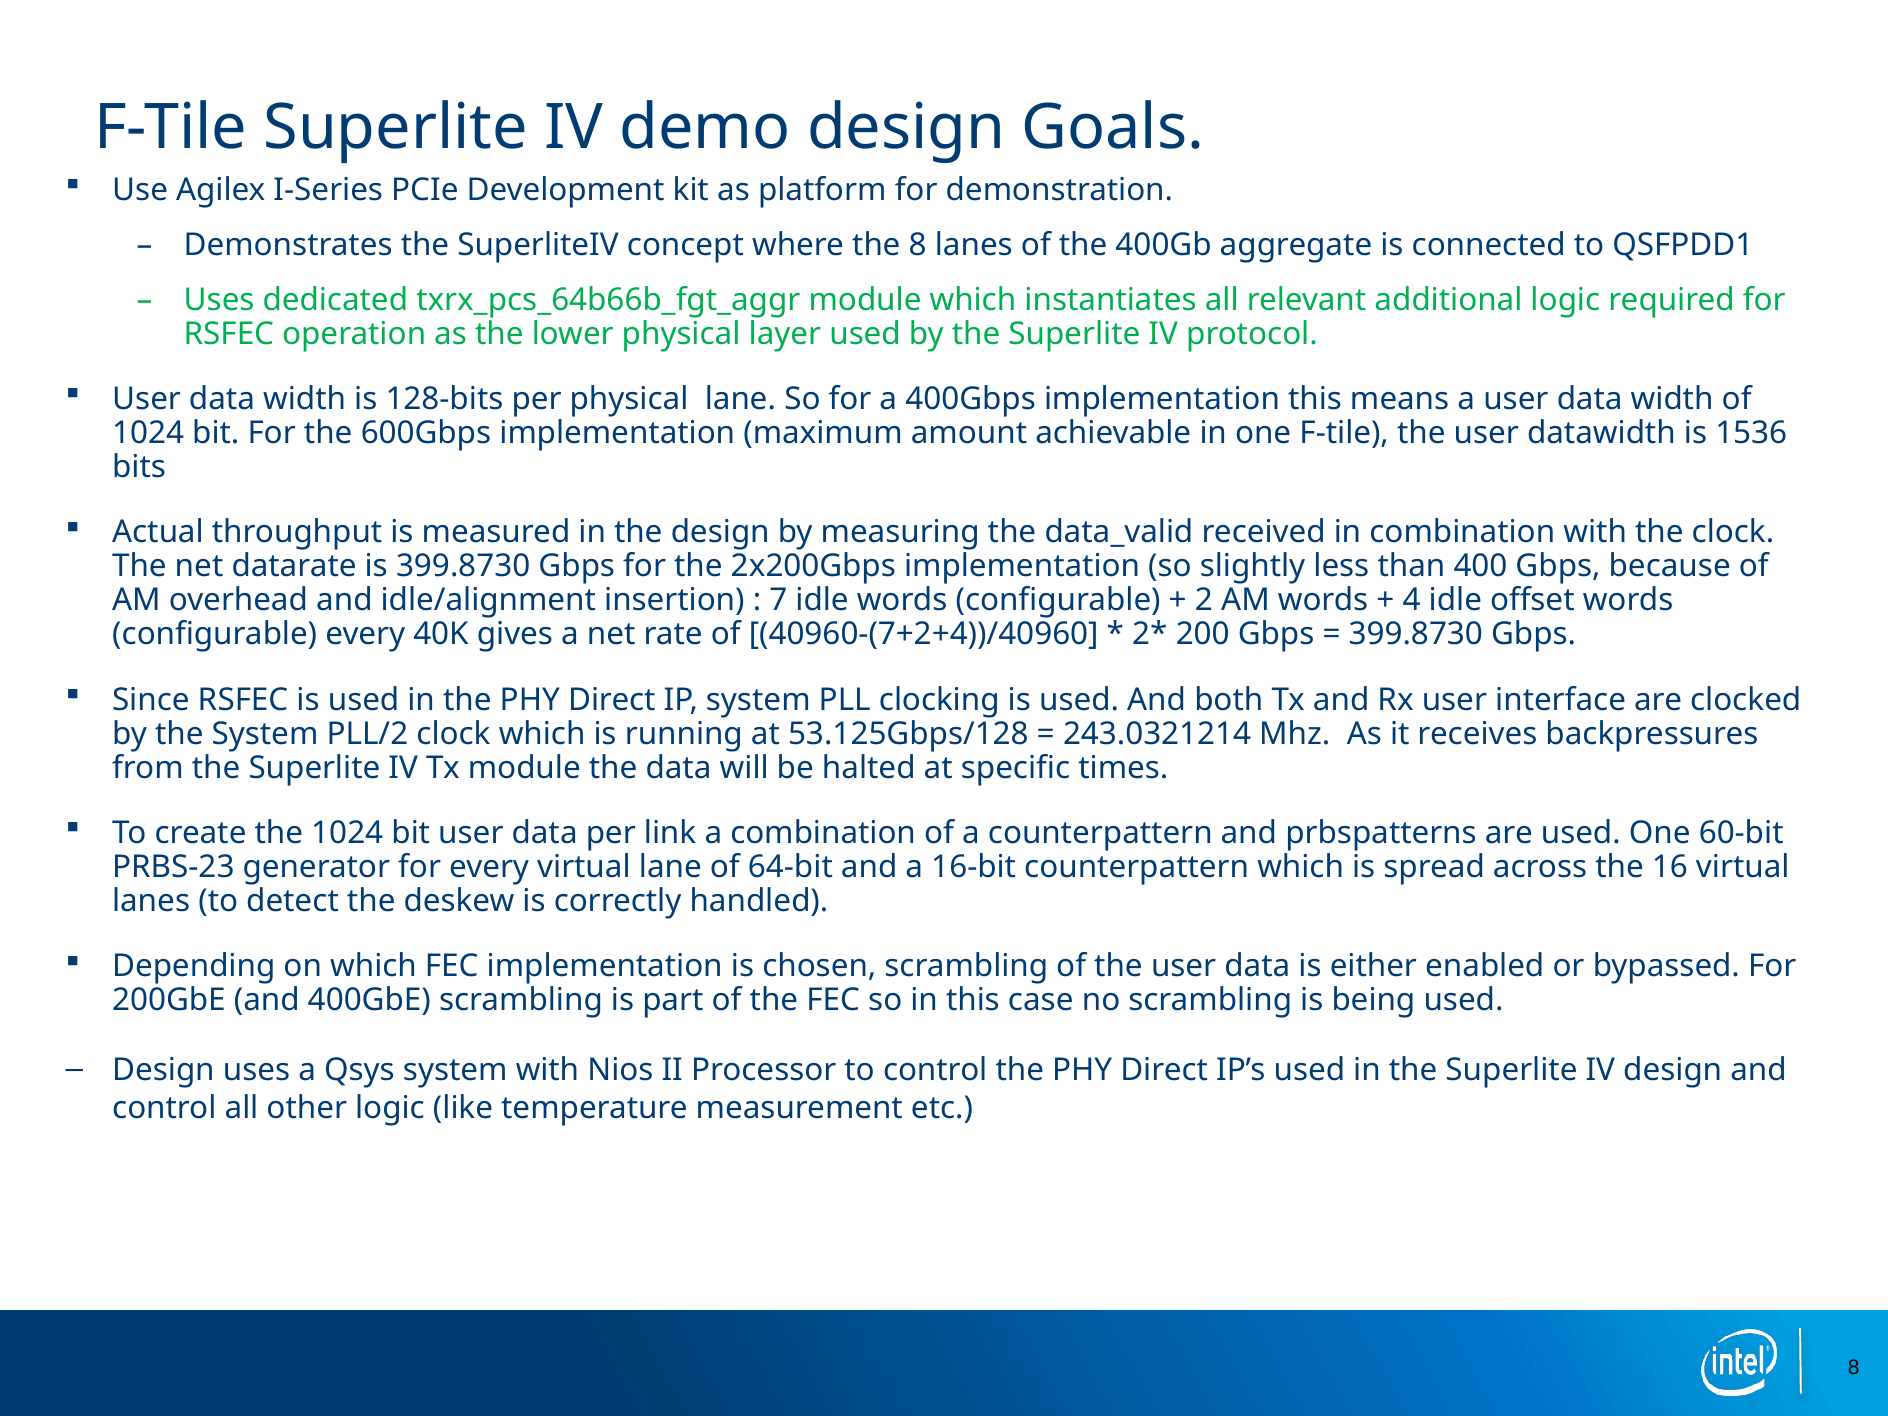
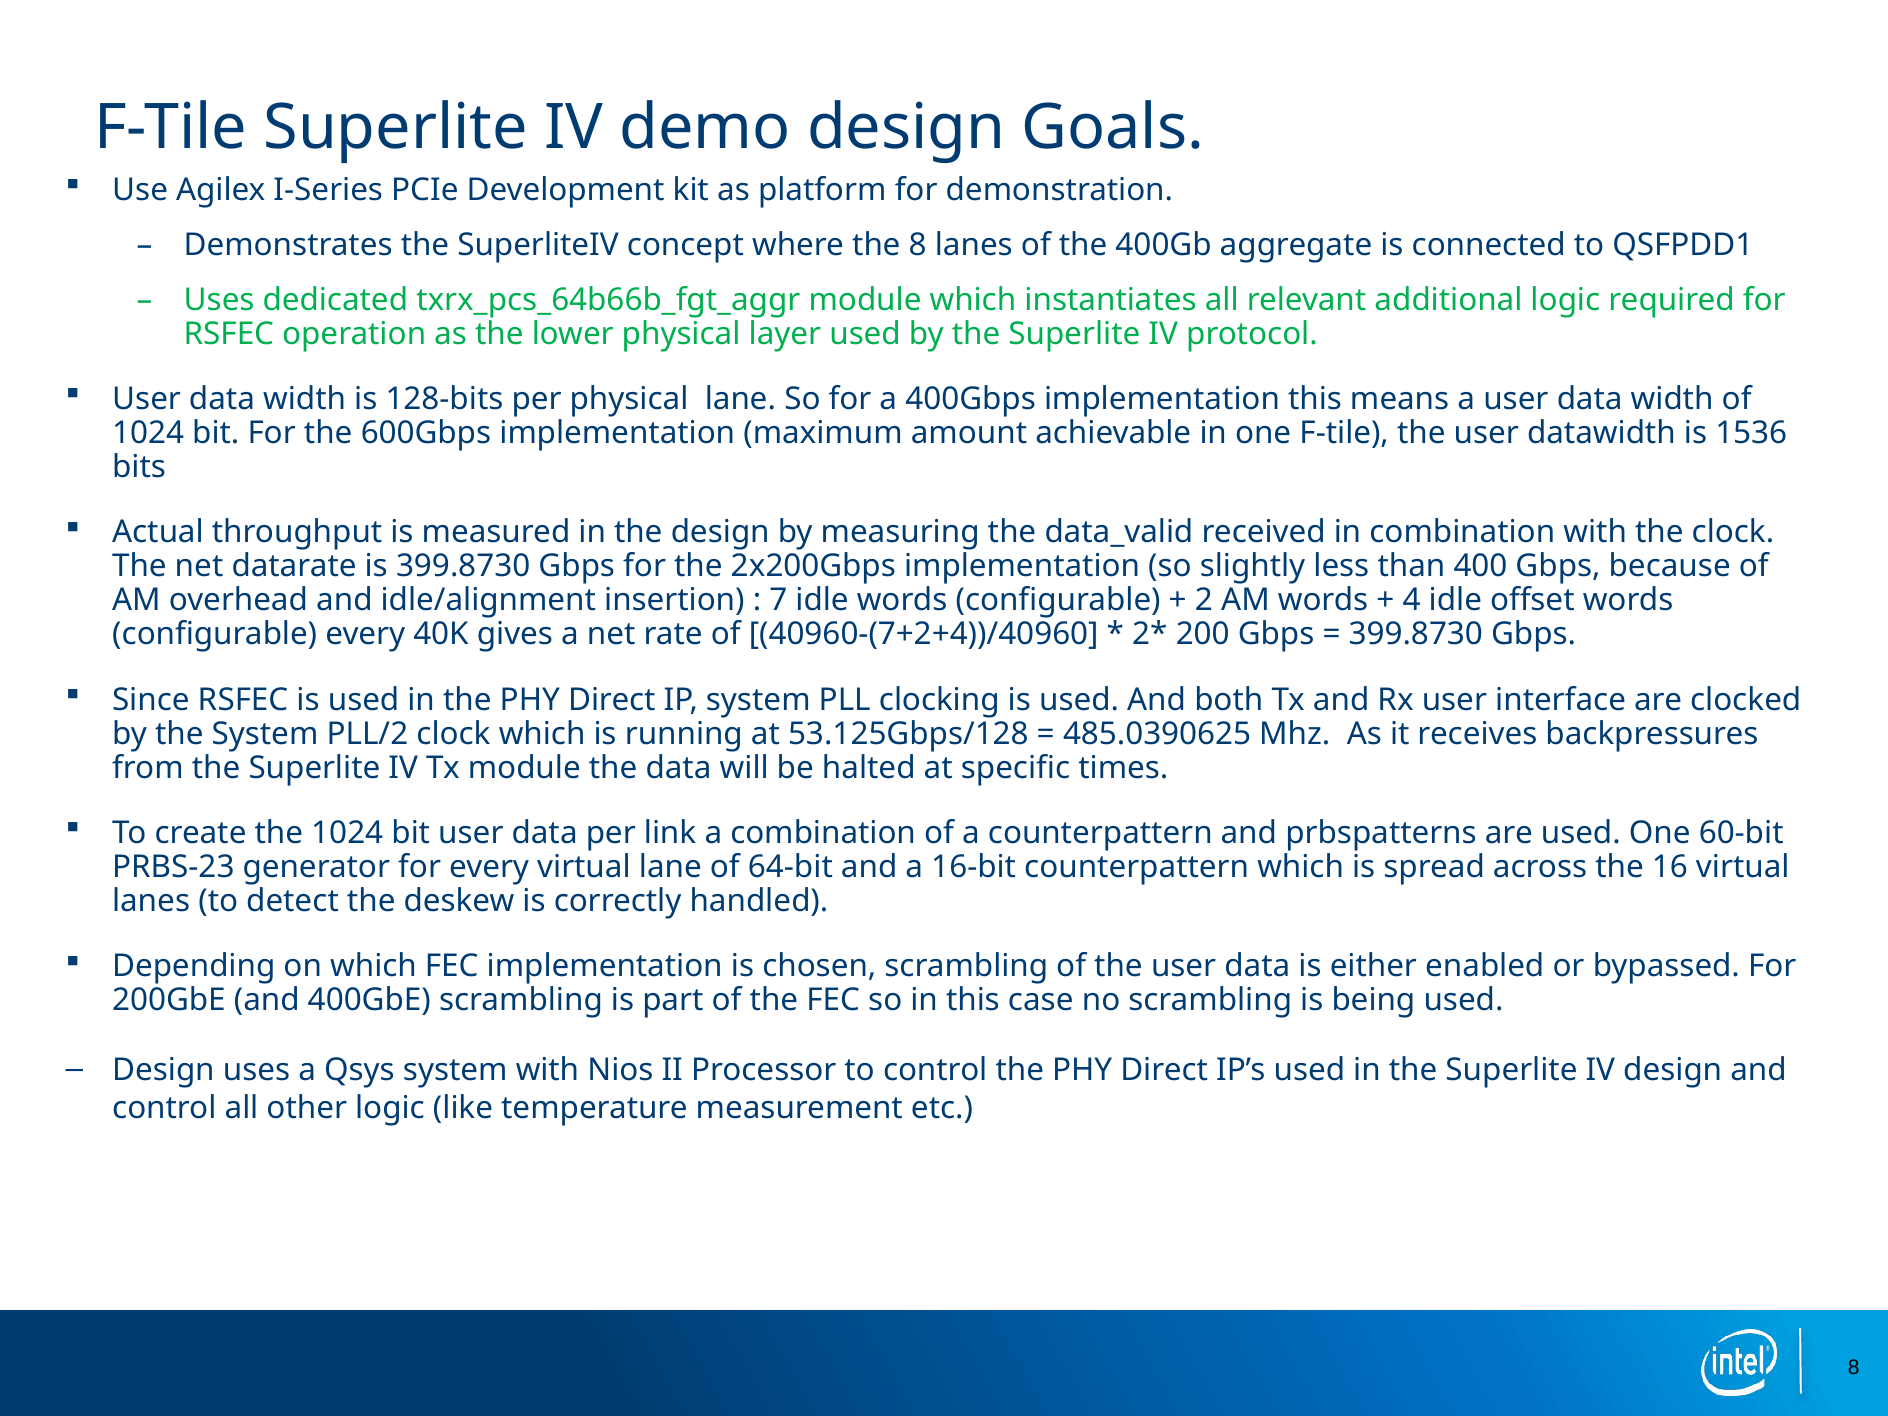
243.0321214: 243.0321214 -> 485.0390625 (1157, 734)
